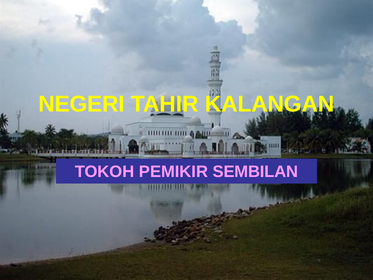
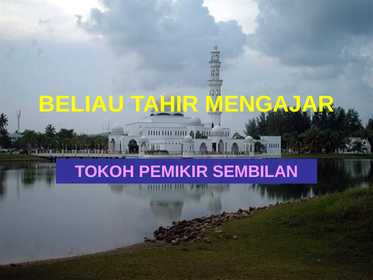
NEGERI: NEGERI -> BELIAU (81, 104)
KALANGAN: KALANGAN -> MENGAJAR (270, 104)
